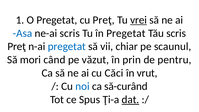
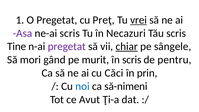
Asa colour: blue -> purple (23, 33)
în Pregetat: Pregetat -> Necazuri (126, 33)
Preţ: Preţ -> Tine (17, 46)
pregetat colour: blue -> purple (67, 46)
chiar underline: none -> present (127, 46)
scaunul: scaunul -> sângele (173, 46)
când: când -> gând (54, 60)
văzut: văzut -> murit (95, 60)
în prin: prin -> scris (132, 60)
vrut: vrut -> prin (147, 73)
să-curând: să-curând -> să-nimeni (126, 86)
Spus: Spus -> Avut (90, 100)
dat underline: present -> none (130, 100)
